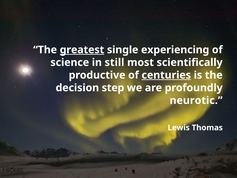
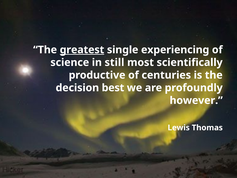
centuries underline: present -> none (166, 75)
step: step -> best (113, 88)
neurotic: neurotic -> however (196, 100)
